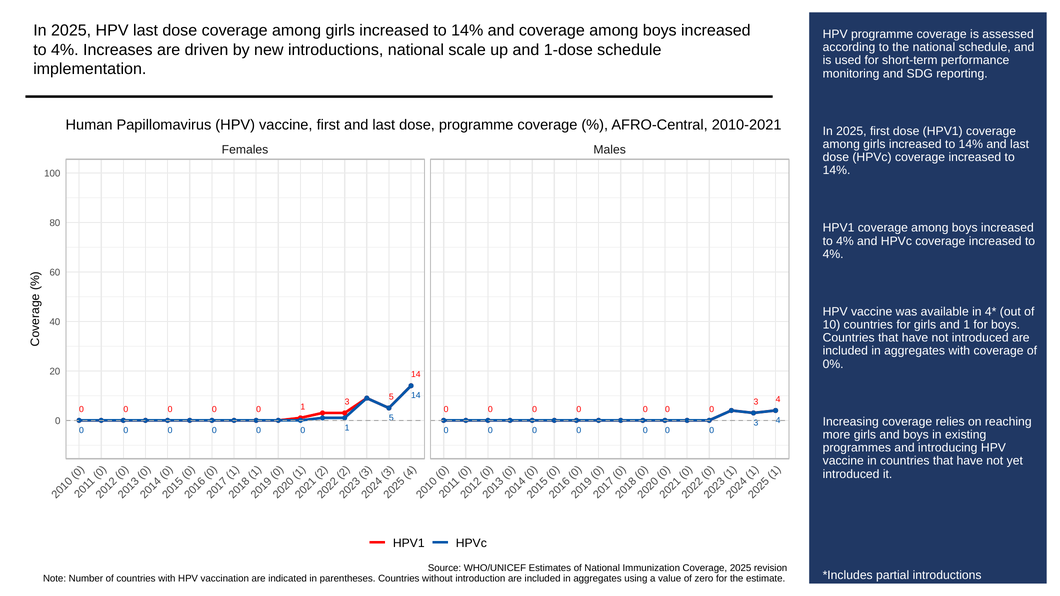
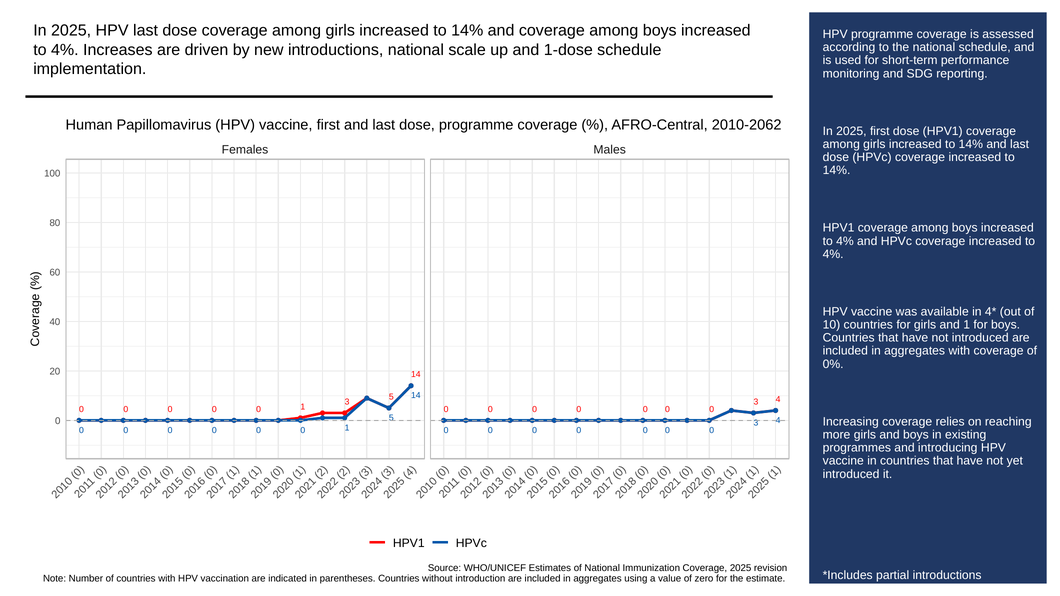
2010-2021: 2010-2021 -> 2010-2062 (747, 125)
